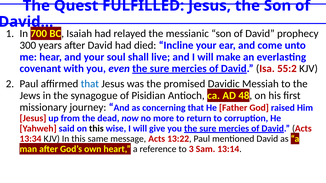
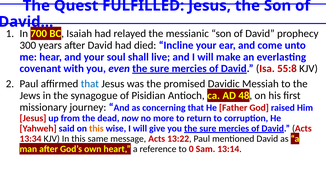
55:2: 55:2 -> 55:8 (287, 69)
this colour: black -> orange (96, 129)
3: 3 -> 0 (191, 149)
